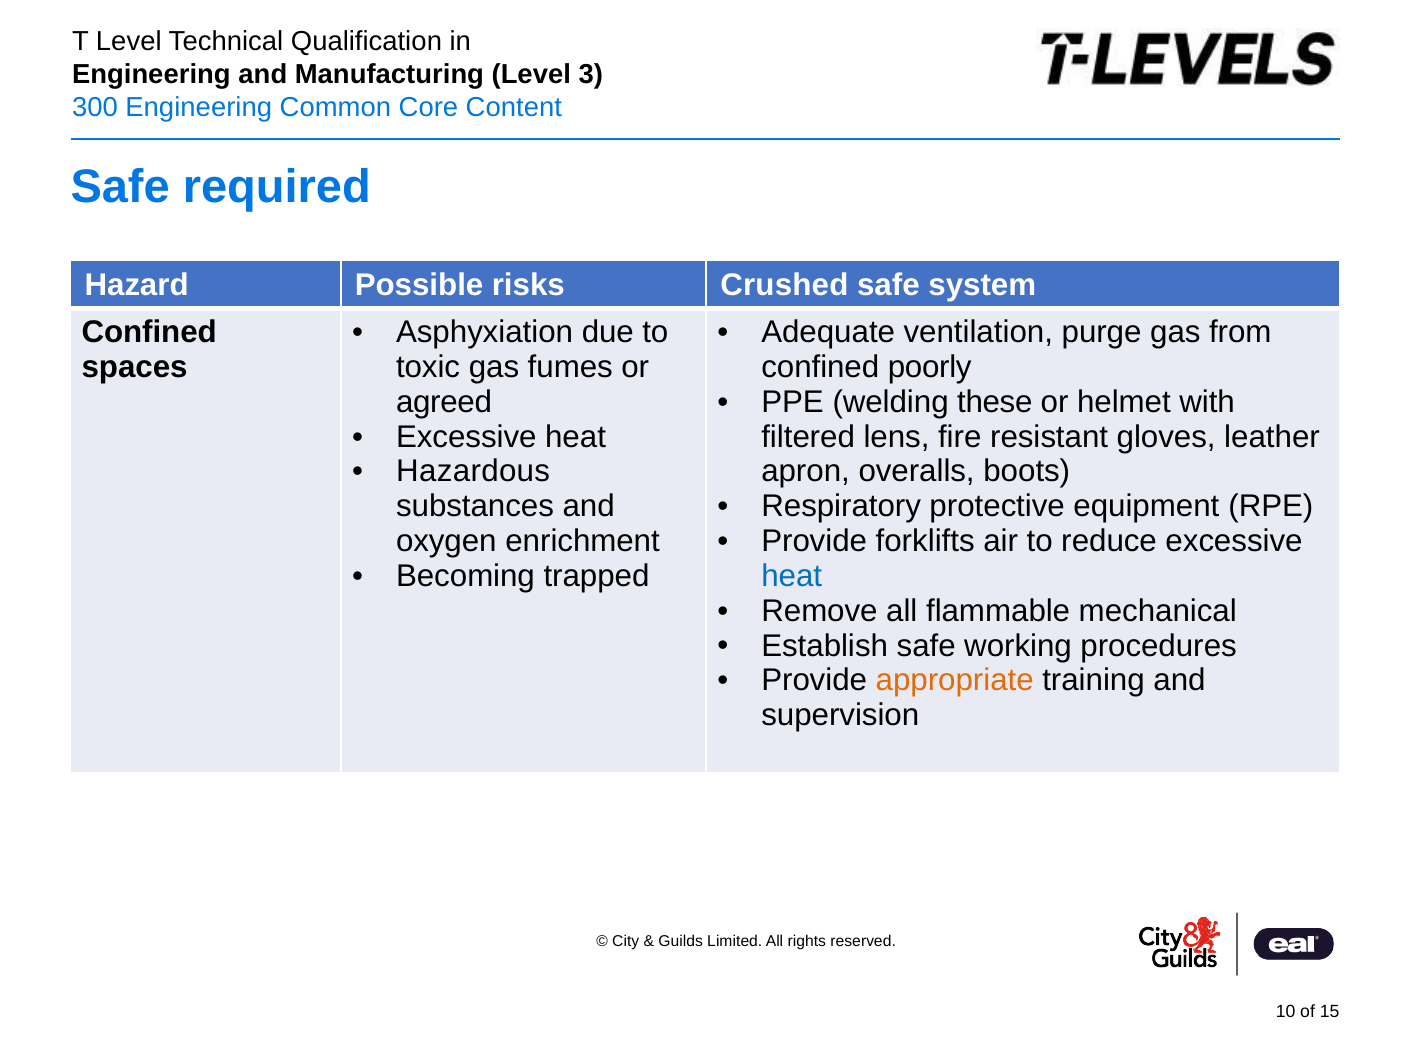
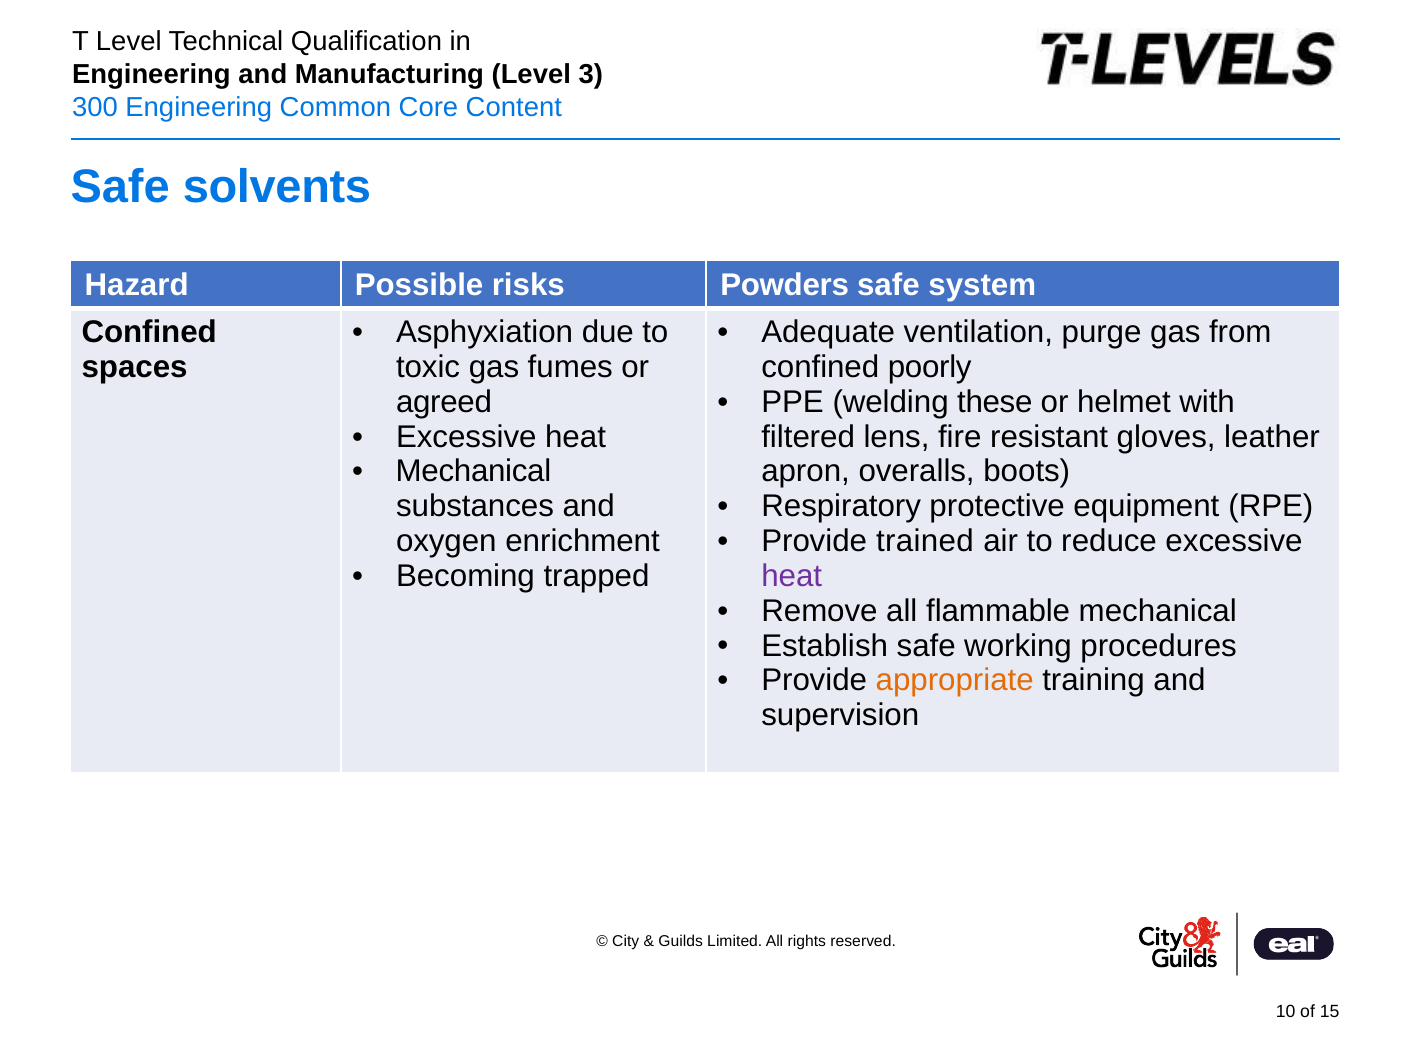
required: required -> solvents (277, 187)
Crushed: Crushed -> Powders (785, 285)
Hazardous: Hazardous -> Mechanical (473, 471)
forklifts: forklifts -> trained (925, 541)
heat colour: blue -> purple (792, 576)
